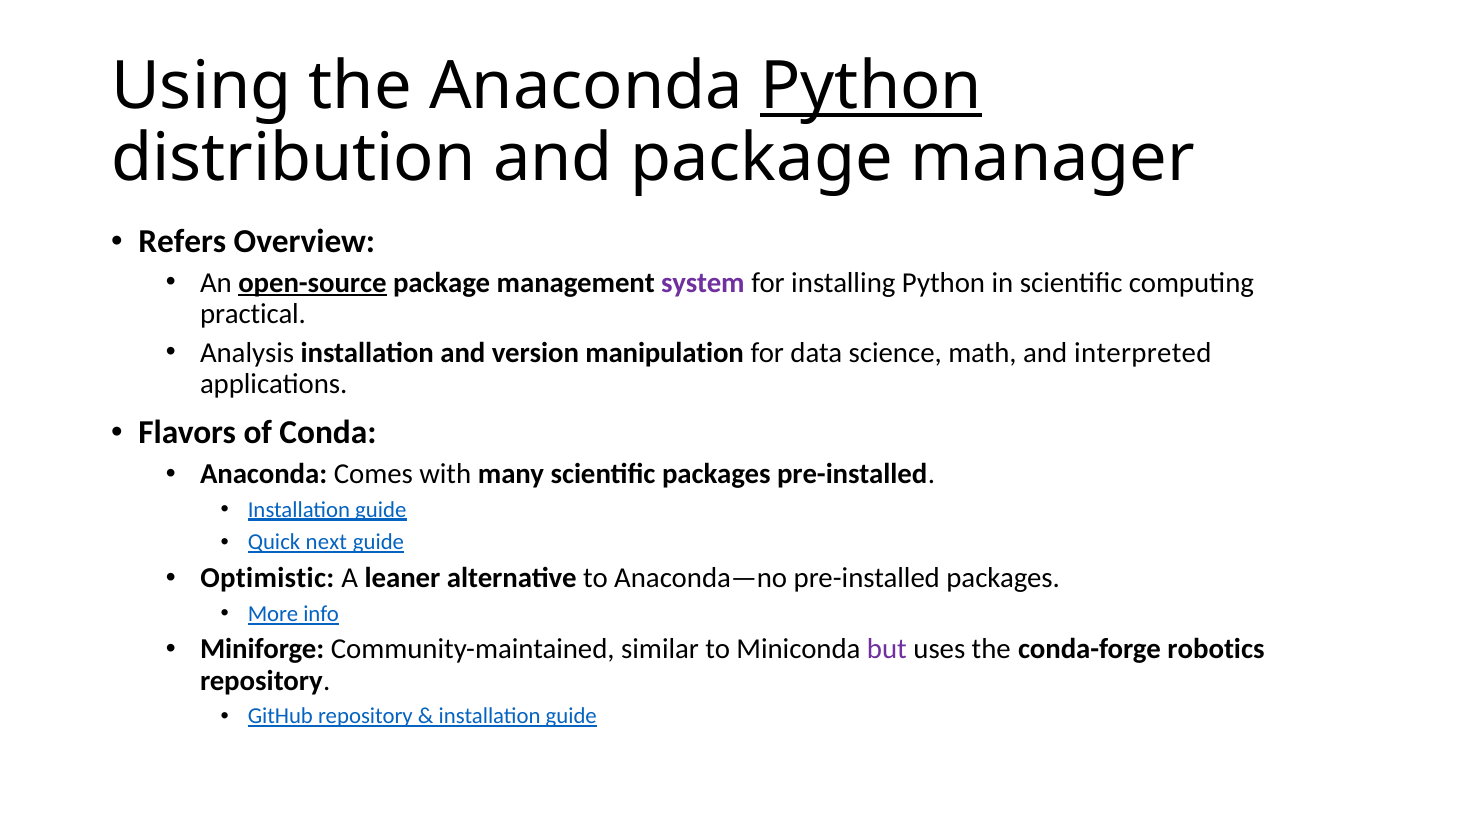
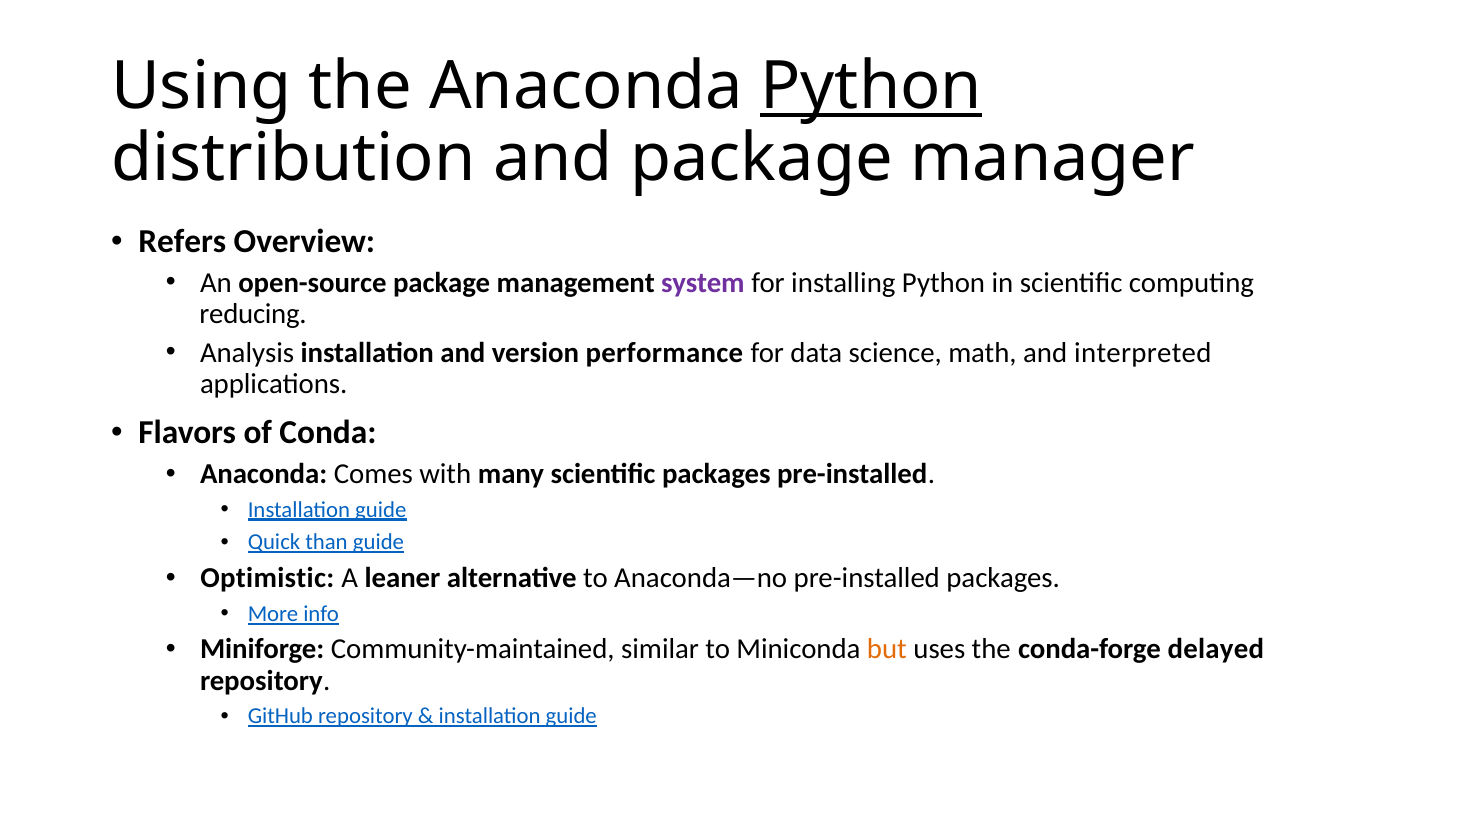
open-source underline: present -> none (312, 283)
practical: practical -> reducing (253, 314)
manipulation: manipulation -> performance (664, 353)
next: next -> than (327, 543)
but colour: purple -> orange (887, 649)
robotics: robotics -> delayed (1216, 649)
